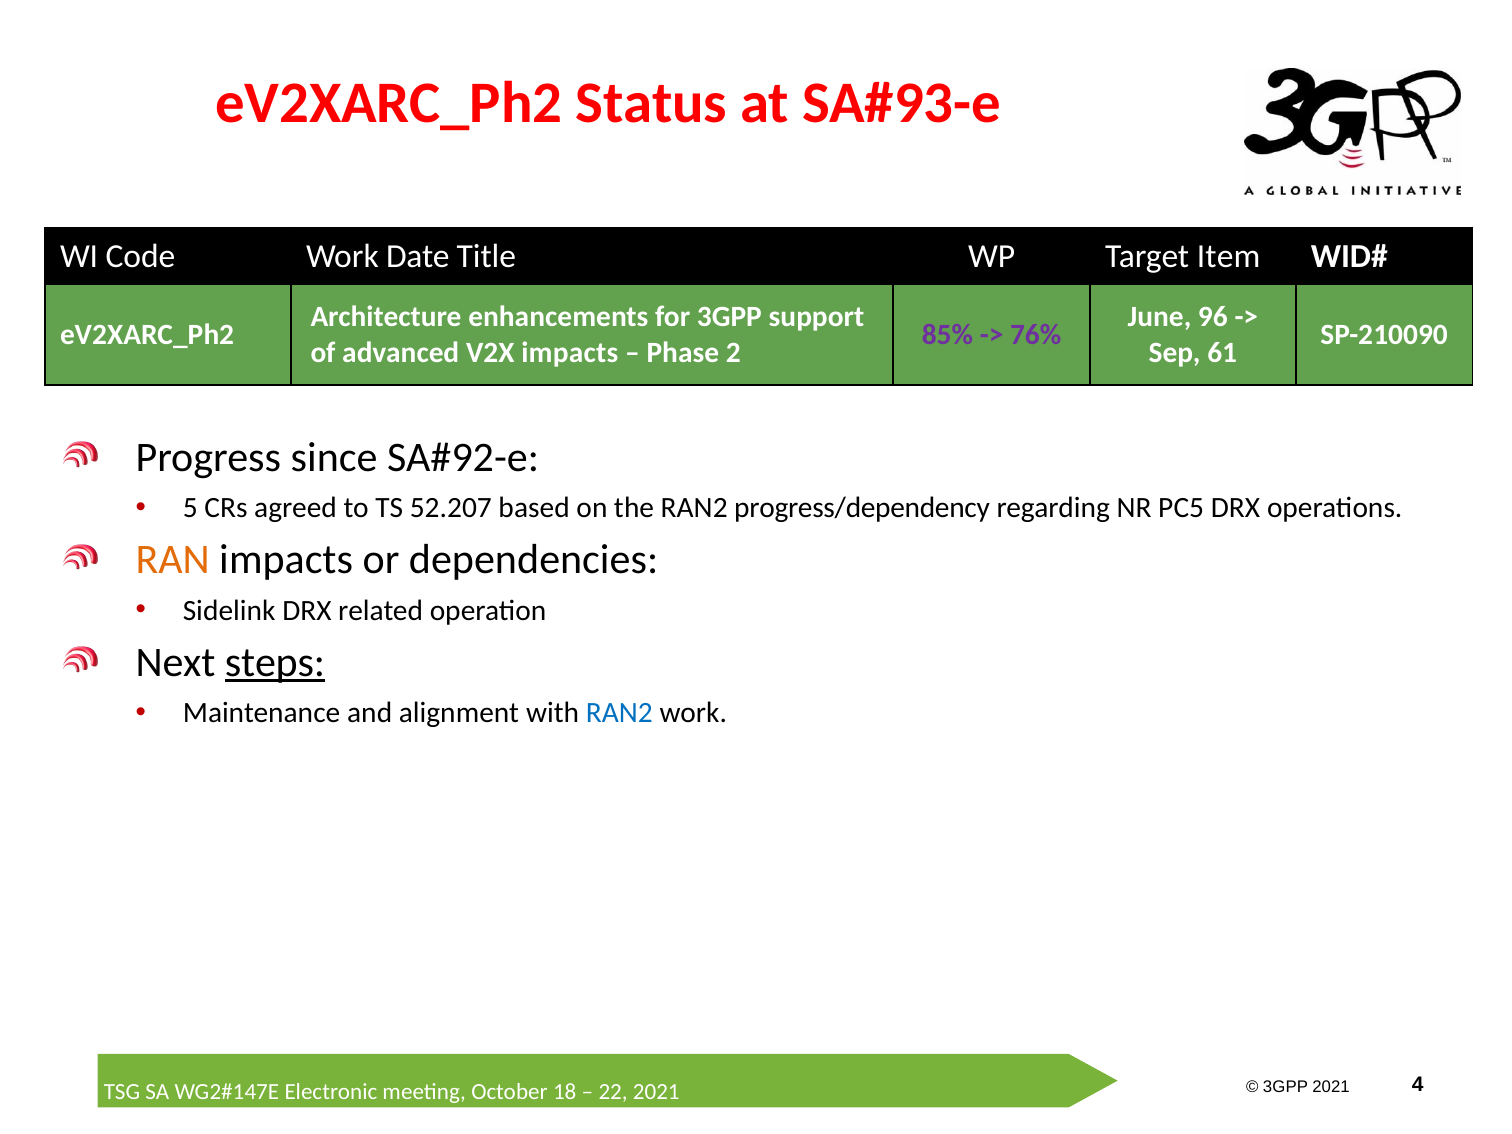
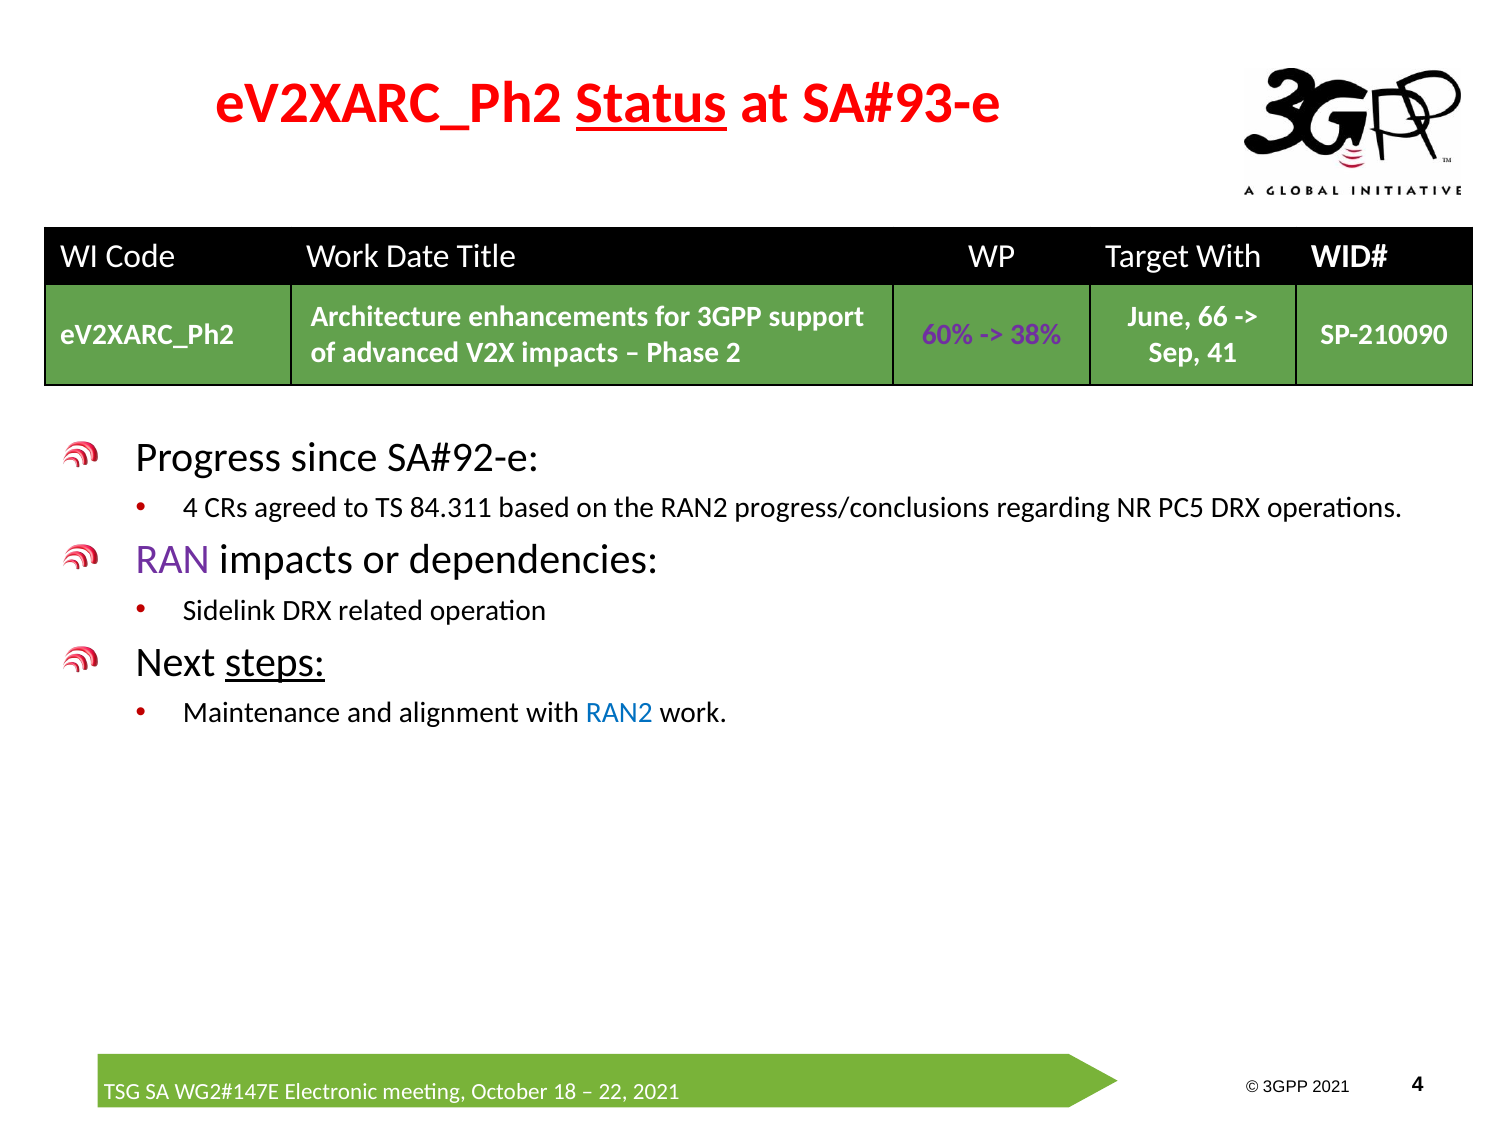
Status underline: none -> present (651, 104)
Target Item: Item -> With (1229, 256)
96: 96 -> 66 (1213, 317)
85%: 85% -> 60% (947, 335)
76%: 76% -> 38% (1036, 335)
61: 61 -> 41 (1222, 353)
5: 5 -> 4 (190, 508)
52.207: 52.207 -> 84.311 (451, 508)
progress/dependency: progress/dependency -> progress/conclusions (862, 508)
RAN colour: orange -> purple (173, 560)
